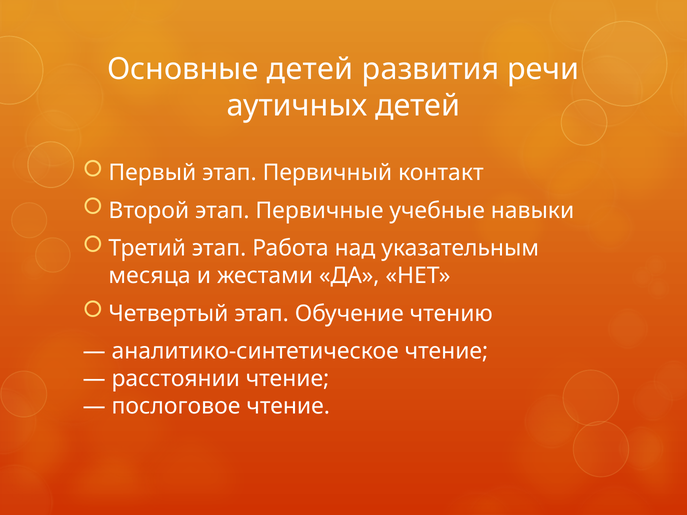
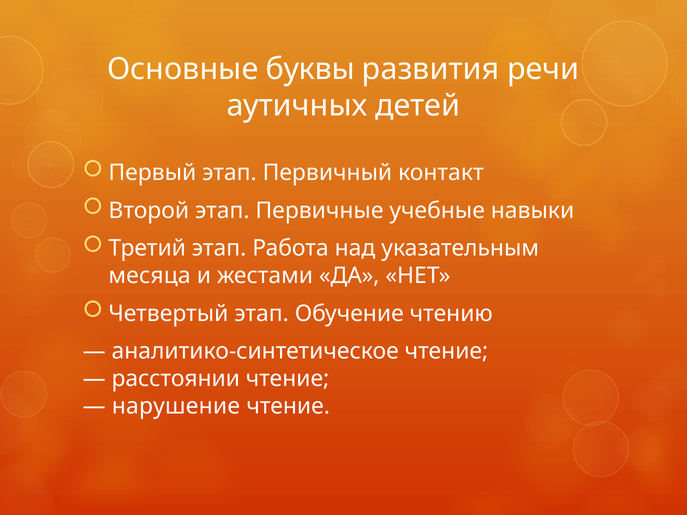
Основные детей: детей -> буквы (310, 69)
послоговое: послоговое -> нарушение (176, 406)
